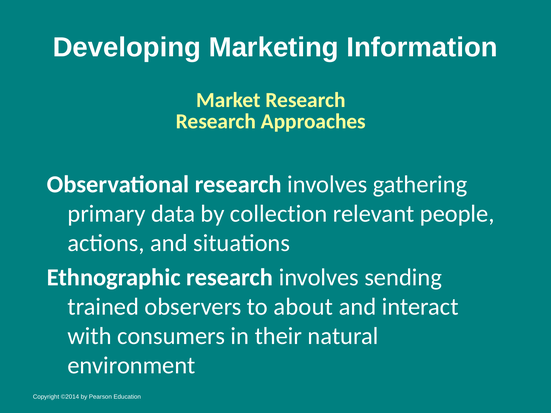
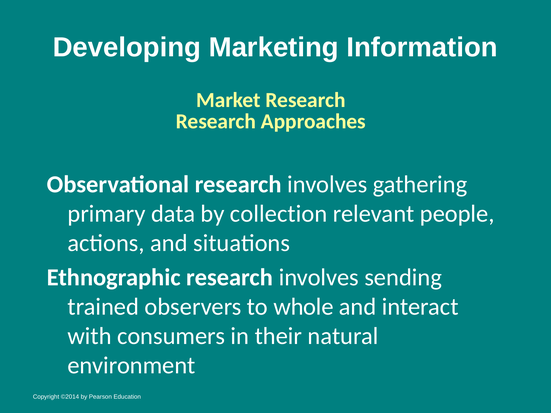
about: about -> whole (303, 307)
